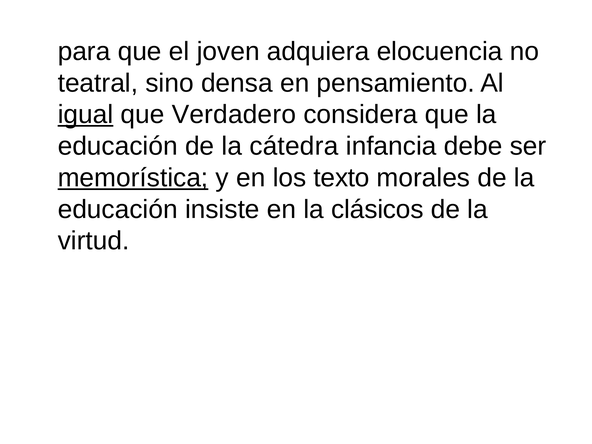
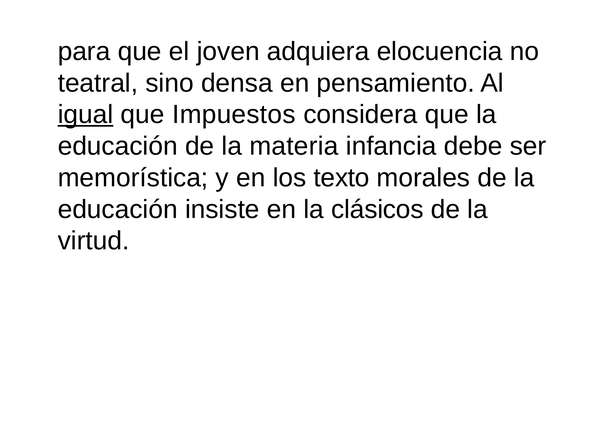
Verdadero: Verdadero -> Impuestos (234, 115)
cátedra: cátedra -> materia (294, 146)
memorística underline: present -> none (133, 178)
